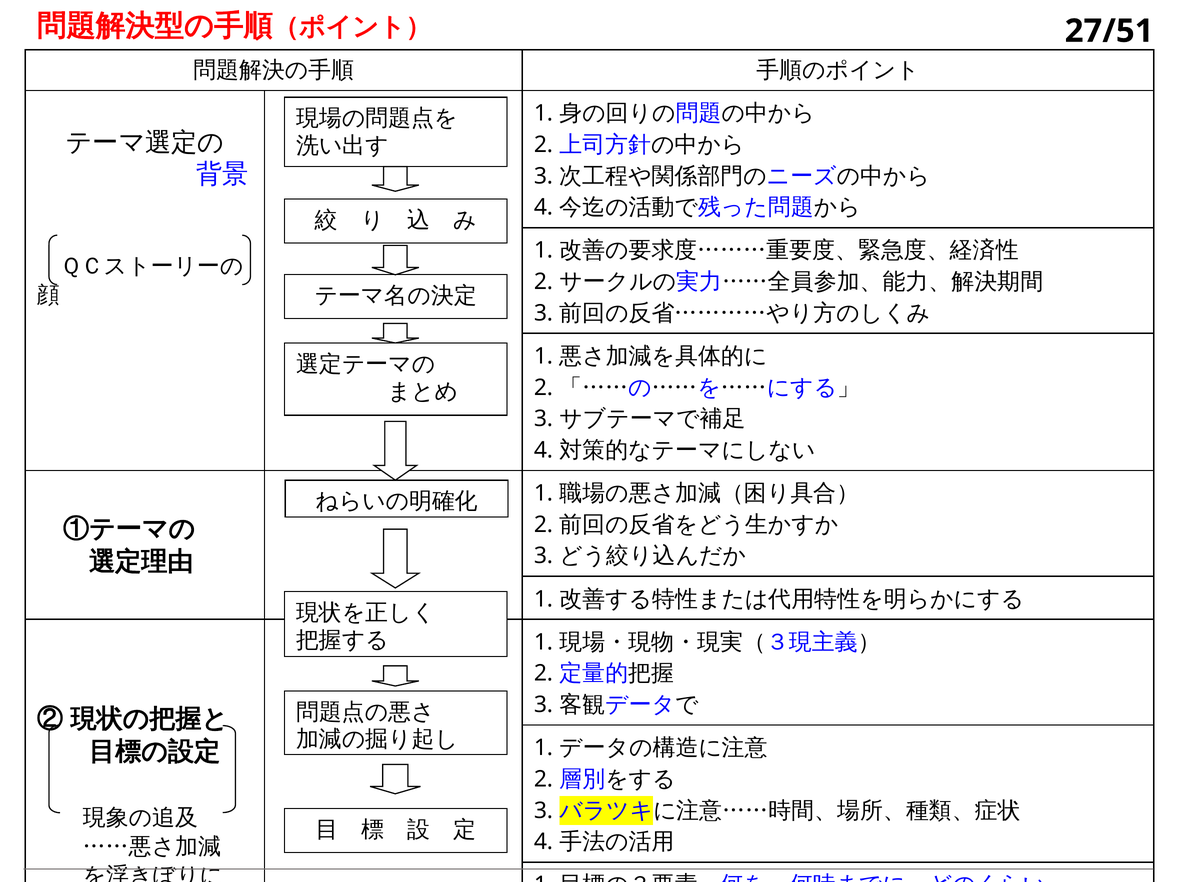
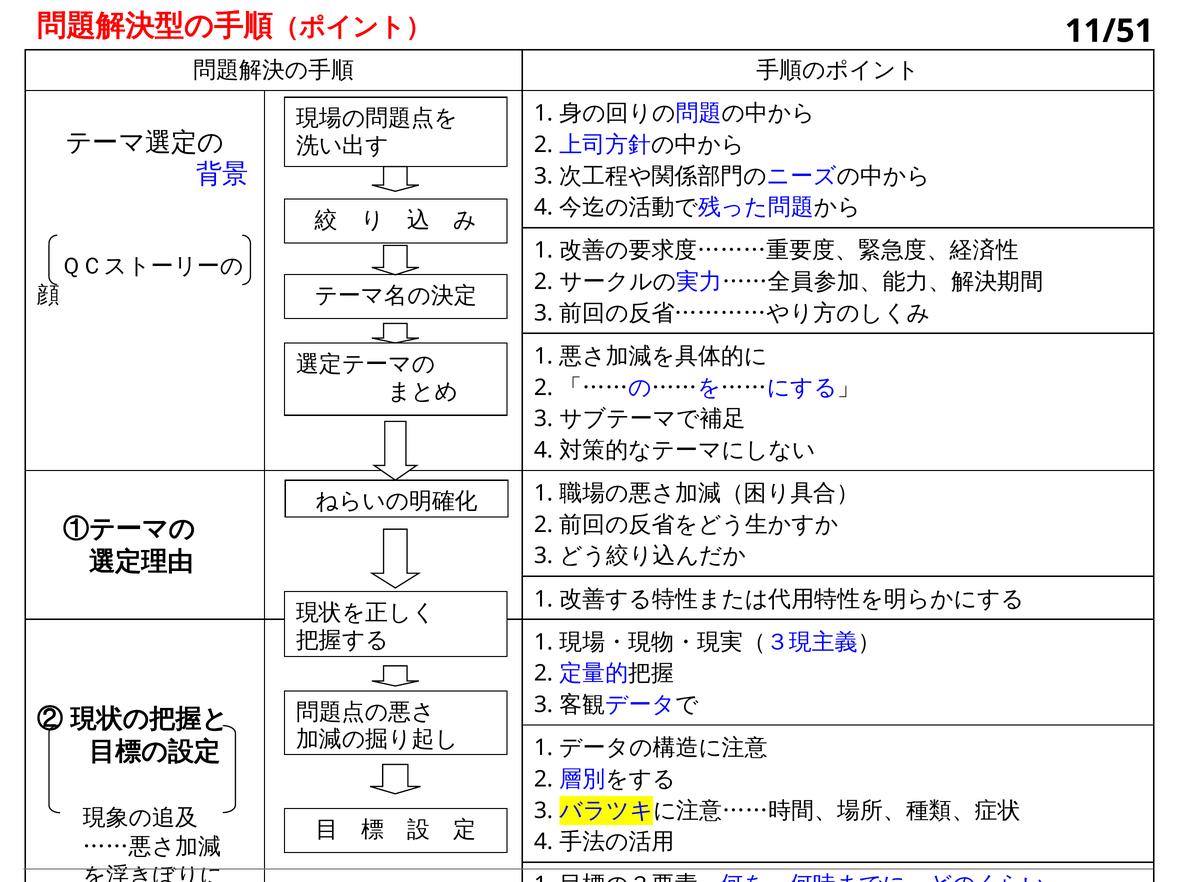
27/51: 27/51 -> 11/51 (1109, 31)
